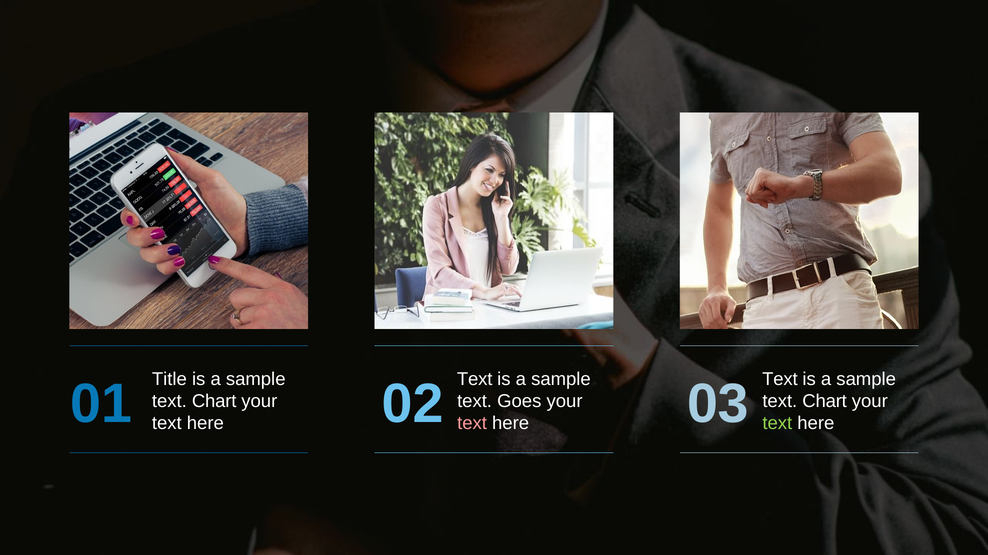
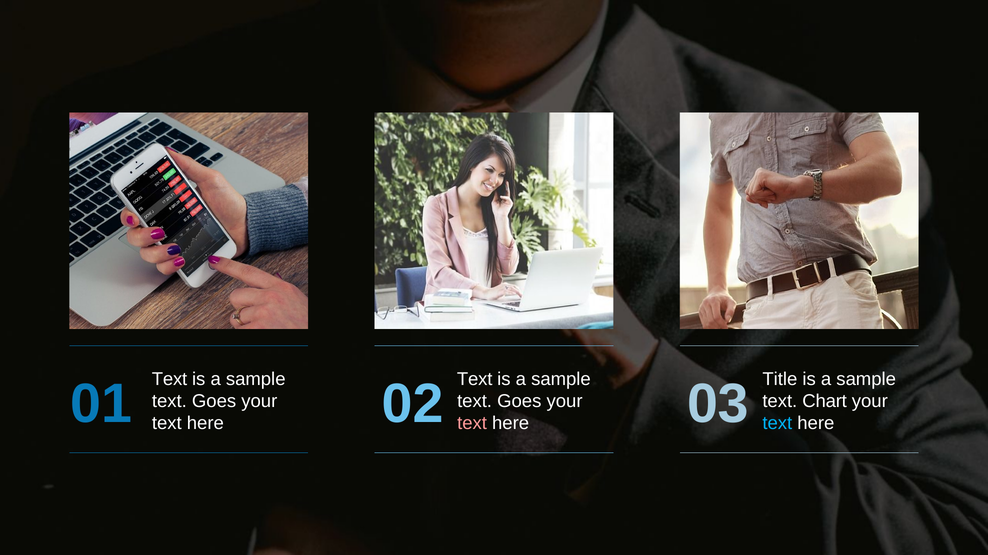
Title: Title -> Text (169, 379)
Text: Text -> Title (780, 379)
Chart: Chart -> Goes (214, 402)
text colour: light green -> light blue (777, 424)
